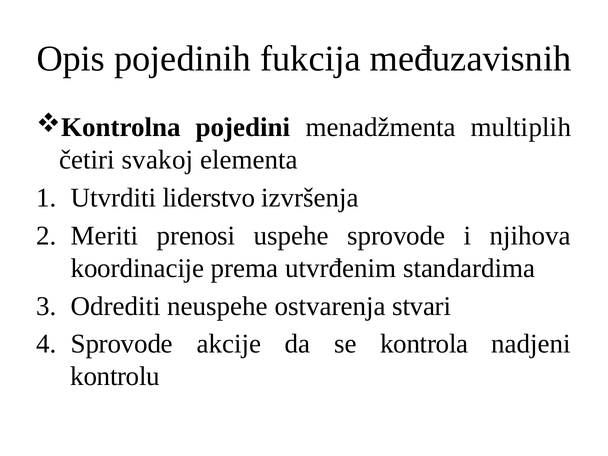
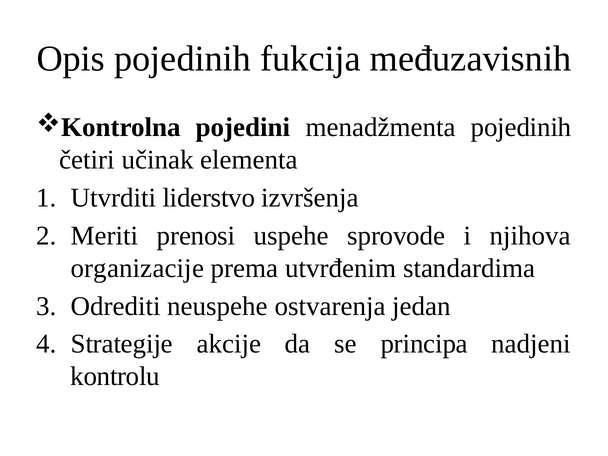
menadžmenta multiplih: multiplih -> pojedinih (521, 128)
svakoj: svakoj -> učinak (158, 160)
koordinacije: koordinacije -> organizacije (137, 268)
stvari: stvari -> jedan (422, 306)
Sprovode: Sprovode -> Strategije (122, 344)
kontrola: kontrola -> principa (424, 344)
